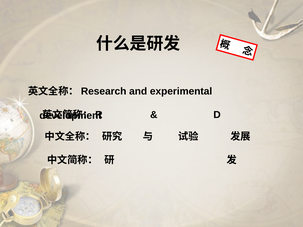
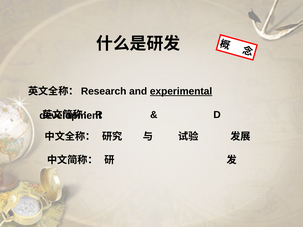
experimental underline: none -> present (181, 91)
